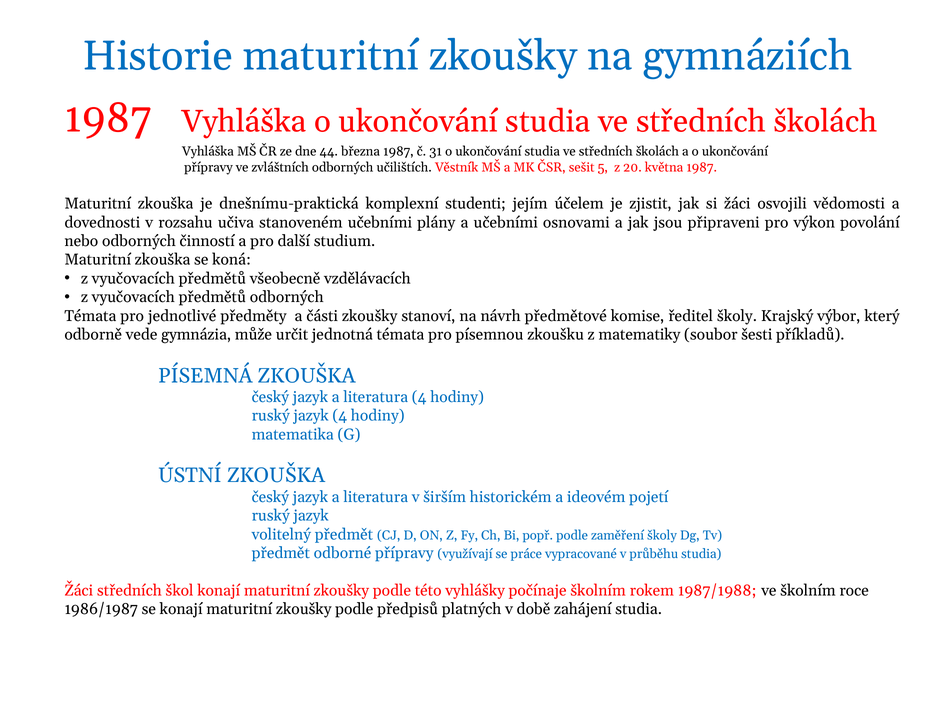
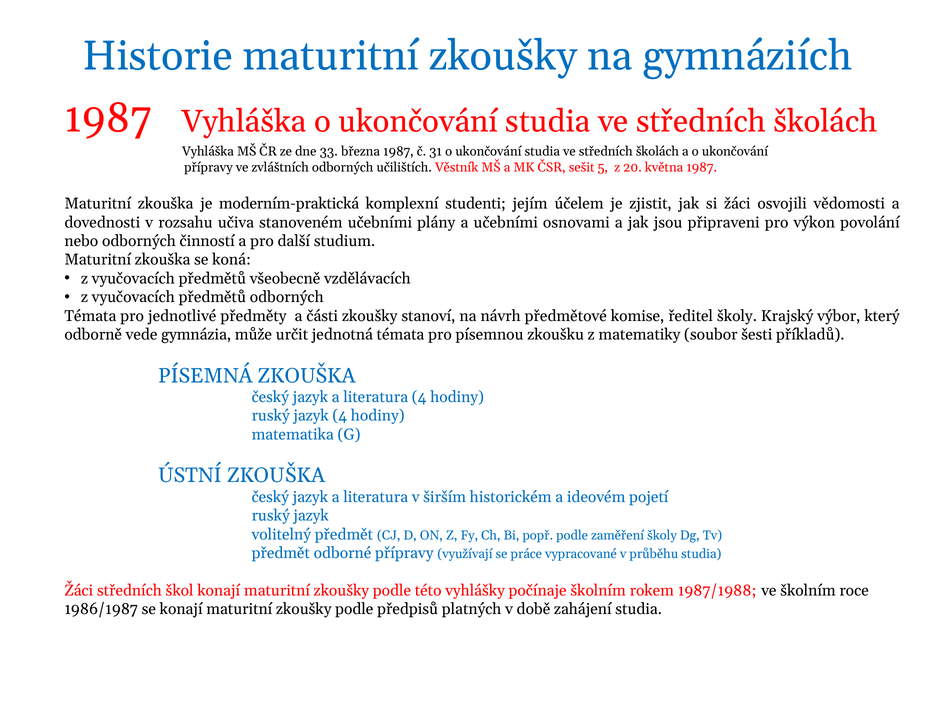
44: 44 -> 33 (329, 151)
dnešnímu-praktická: dnešnímu-praktická -> moderním-praktická (289, 204)
